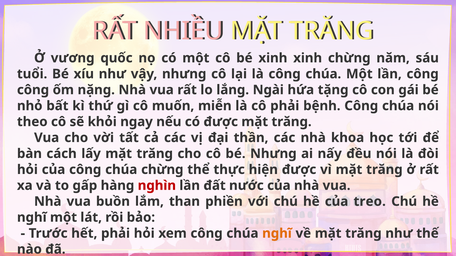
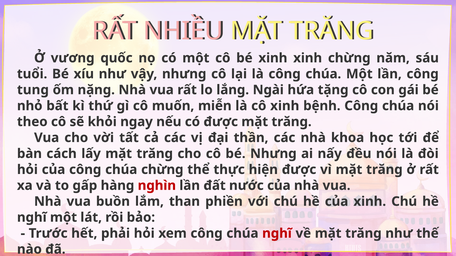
công: công -> tung (33, 90)
cô phải: phải -> xinh (285, 106)
của treo: treo -> xinh (370, 202)
nghĩ colour: orange -> red (277, 234)
